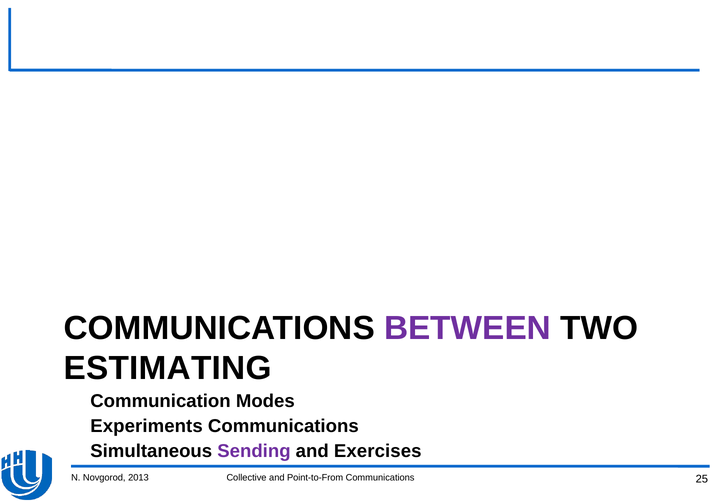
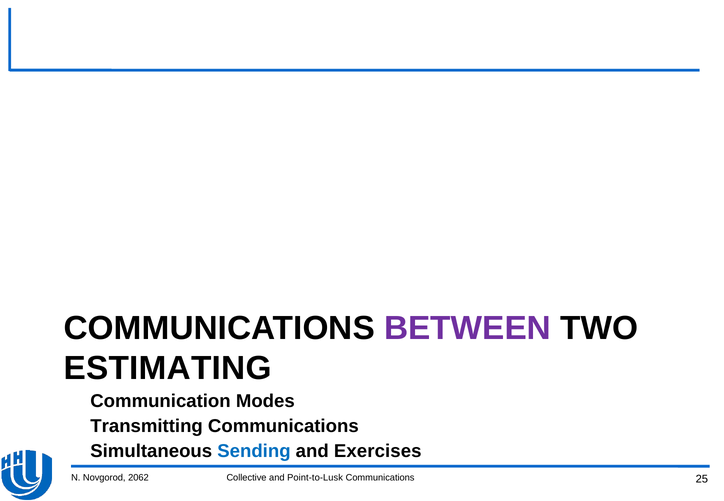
Experiments: Experiments -> Transmitting (147, 426)
Sending colour: purple -> blue (254, 451)
2013: 2013 -> 2062 (138, 478)
Point-to-From: Point-to-From -> Point-to-Lusk (315, 478)
